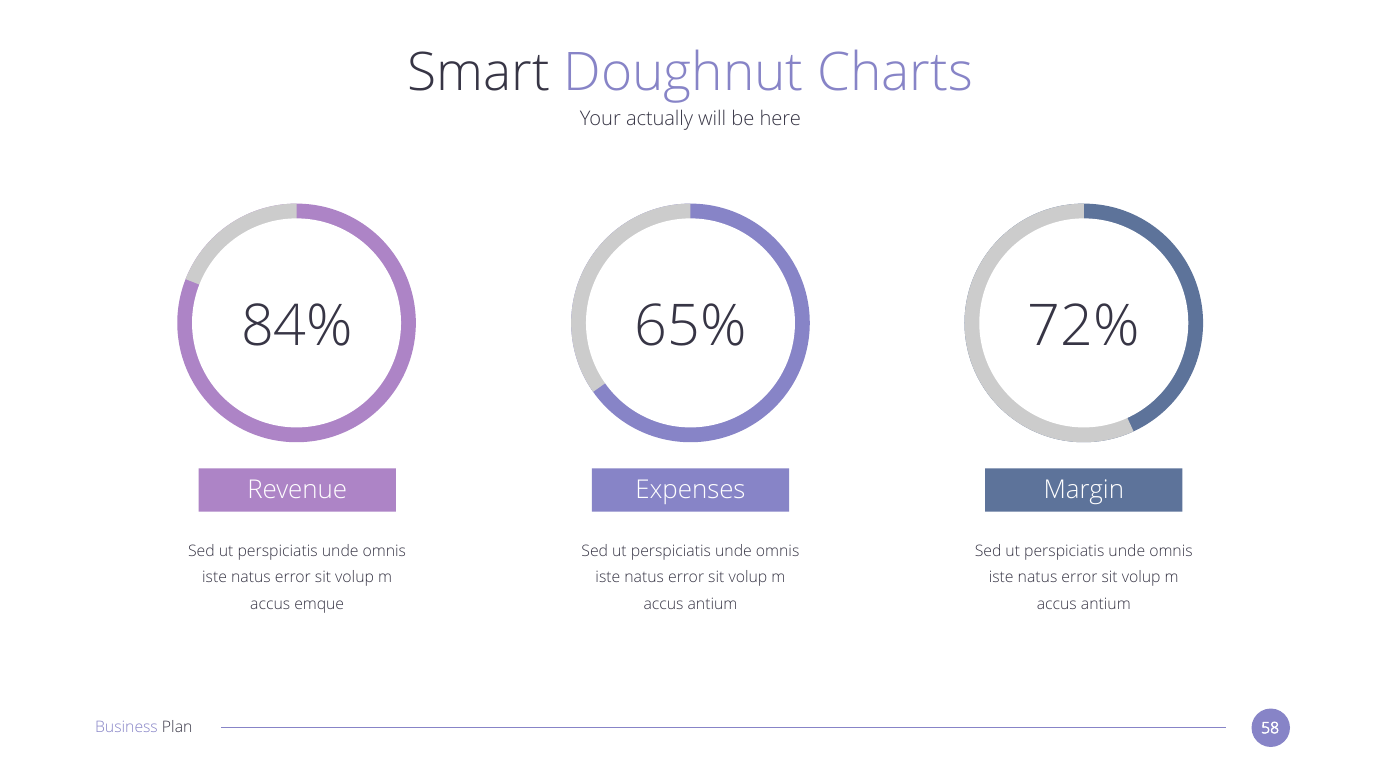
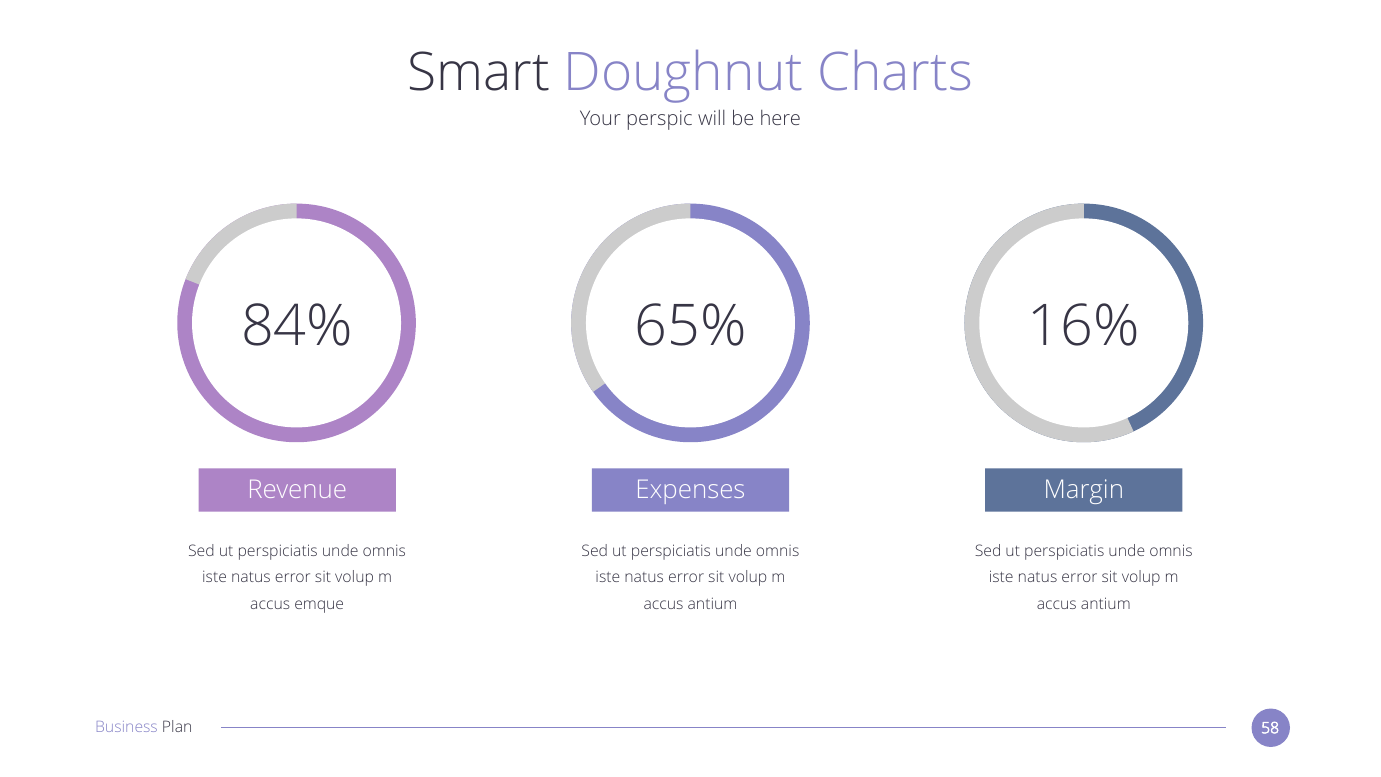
actually: actually -> perspic (659, 119)
72%: 72% -> 16% (1084, 326)
